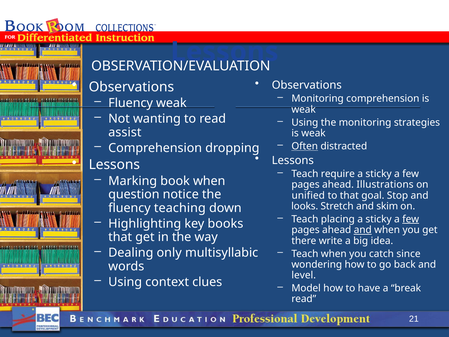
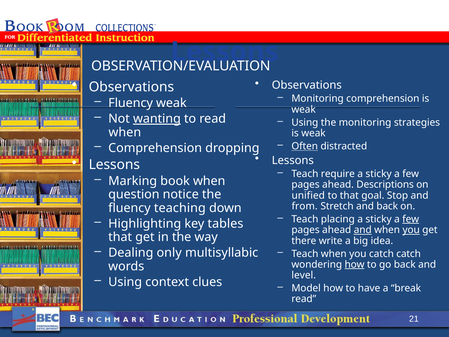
wanting underline: none -> present (157, 119)
assist: assist -> when (125, 132)
Illustrations: Illustrations -> Descriptions (385, 184)
looks: looks -> from (305, 206)
and skim: skim -> back (387, 206)
books: books -> tables (225, 223)
you underline: none -> present (411, 230)
catch since: since -> catch (409, 254)
how underline: none -> present (355, 264)
